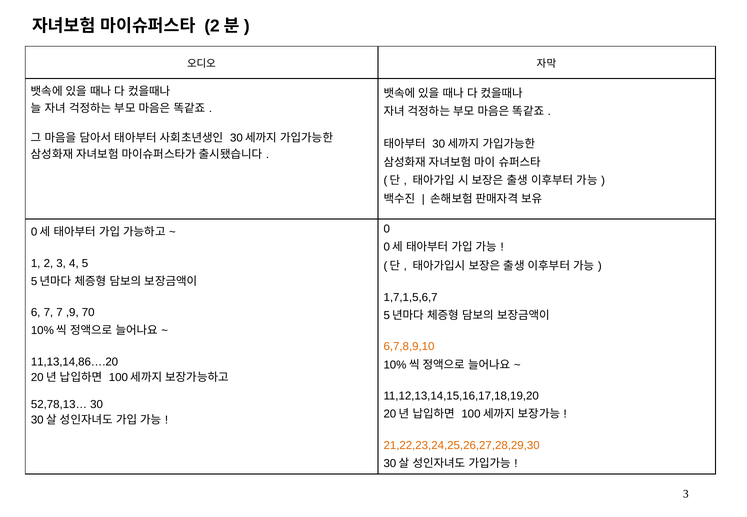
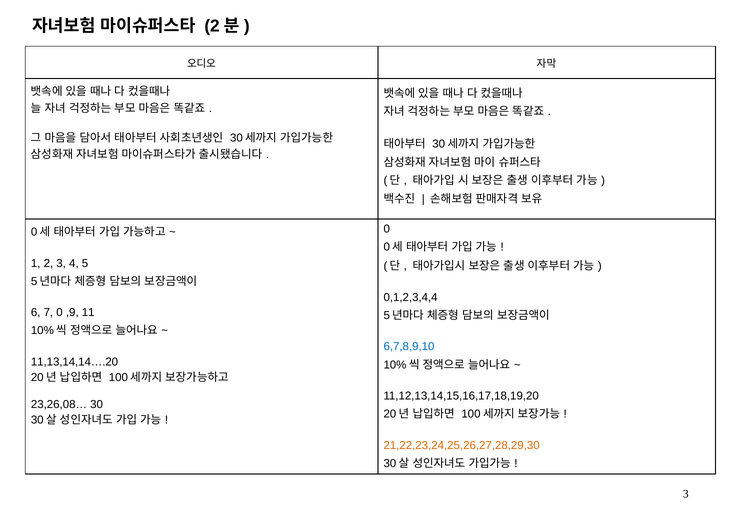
1,7,1,5,6,7: 1,7,1,5,6,7 -> 0,1,2,3,4,4 (411, 297)
7 7: 7 -> 0 (60, 313)
70: 70 -> 11 (88, 313)
6,7,8,9,10 colour: orange -> blue (409, 347)
11,13,14,86….20: 11,13,14,86….20 -> 11,13,14,14….20 (75, 362)
52,78,13…: 52,78,13… -> 23,26,08… (59, 404)
